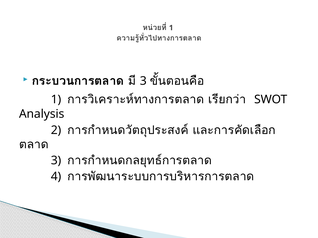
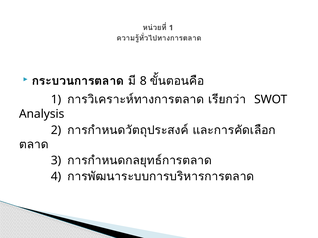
3: 3 -> 8 (143, 81)
